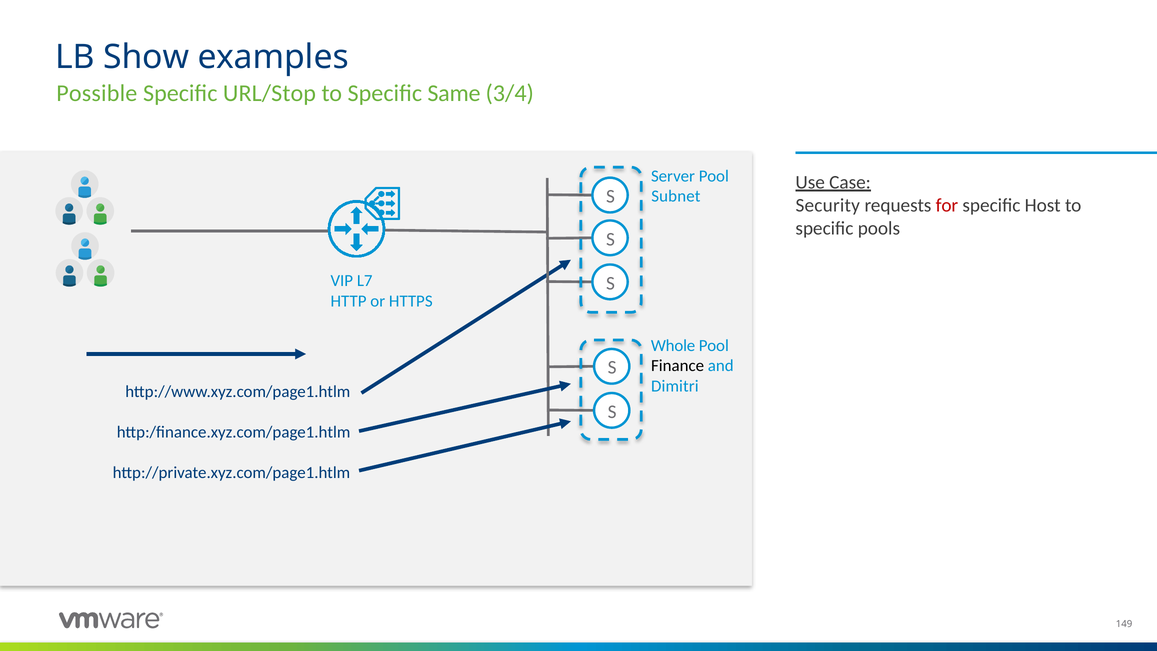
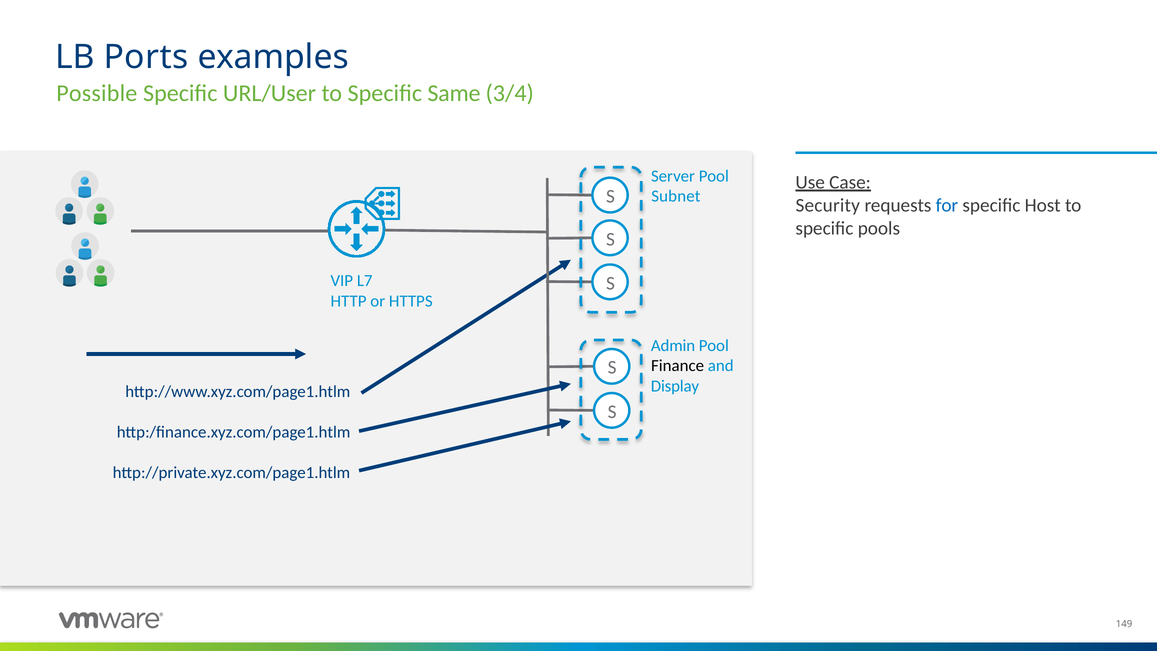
Show: Show -> Ports (146, 57)
URL/Stop: URL/Stop -> URL/User (270, 93)
for colour: red -> blue (947, 205)
Whole: Whole -> Admin (673, 345)
Dimitri: Dimitri -> Display (675, 386)
